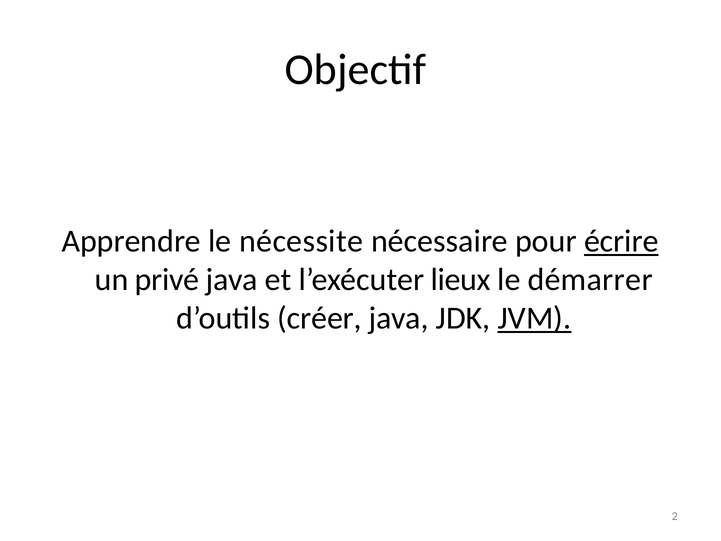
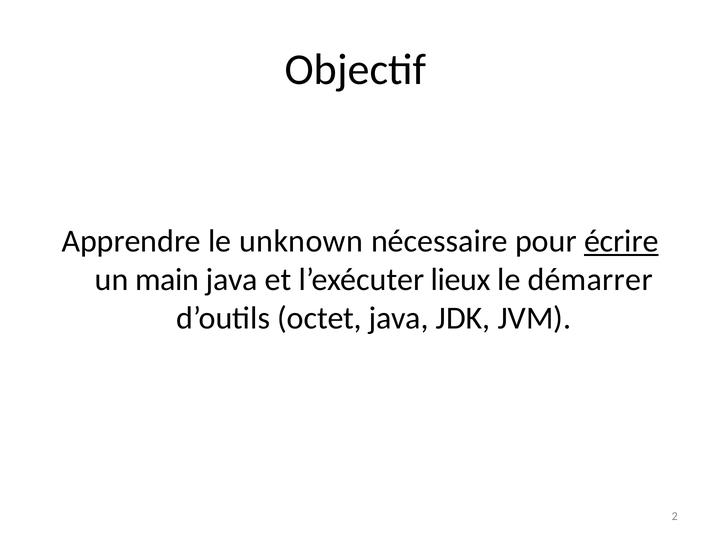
nécessite: nécessite -> unknown (301, 241)
privé: privé -> main (167, 279)
créer: créer -> octet (320, 318)
JVM underline: present -> none (534, 318)
